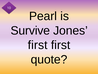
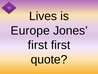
Pearl: Pearl -> Lives (43, 16)
Survive: Survive -> Europe (30, 30)
